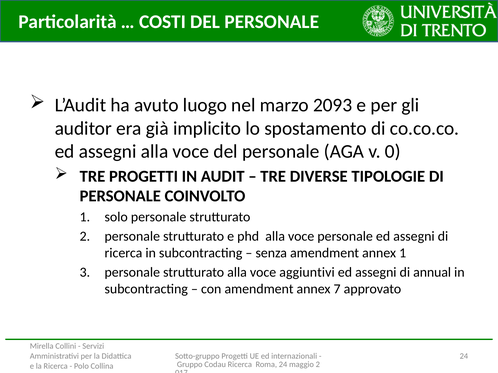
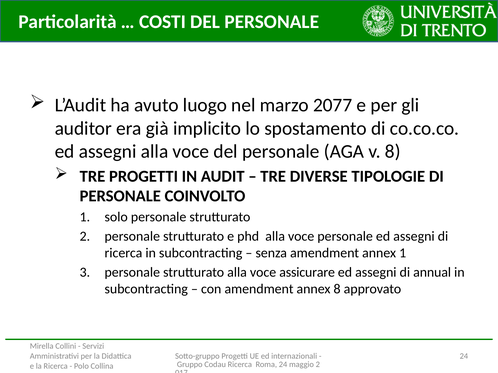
2093: 2093 -> 2077 (333, 105)
v 0: 0 -> 8 (393, 152)
aggiuntivi: aggiuntivi -> assicurare (307, 273)
annex 7: 7 -> 8 (337, 289)
